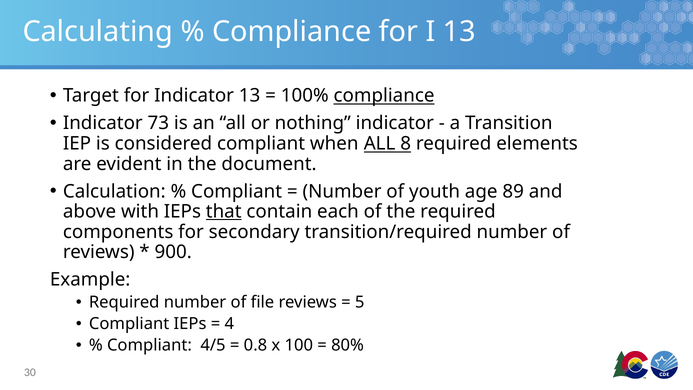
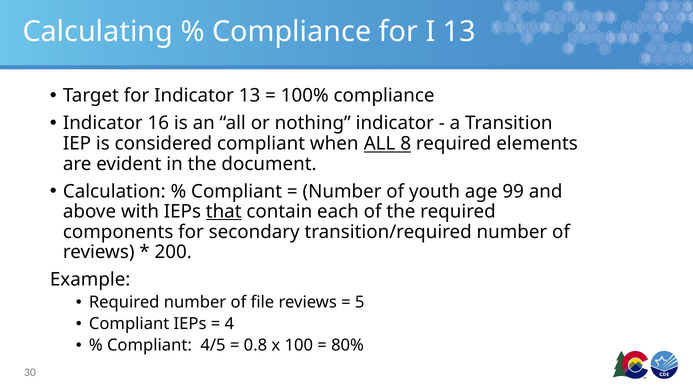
compliance underline: present -> none (384, 96)
73: 73 -> 16 (158, 123)
89: 89 -> 99 (513, 191)
900: 900 -> 200 (173, 252)
